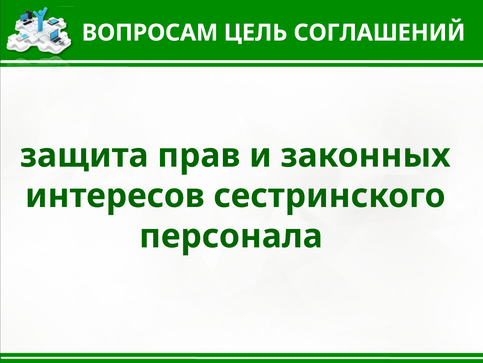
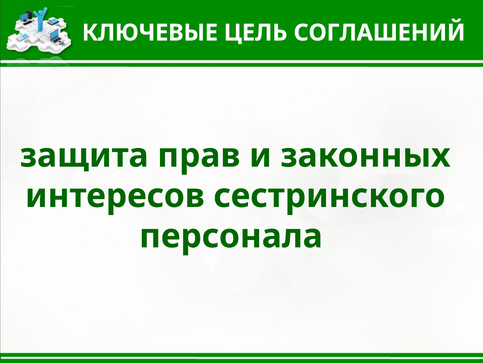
ВОПРОСАМ: ВОПРОСАМ -> КЛЮЧЕВЫЕ (150, 33)
